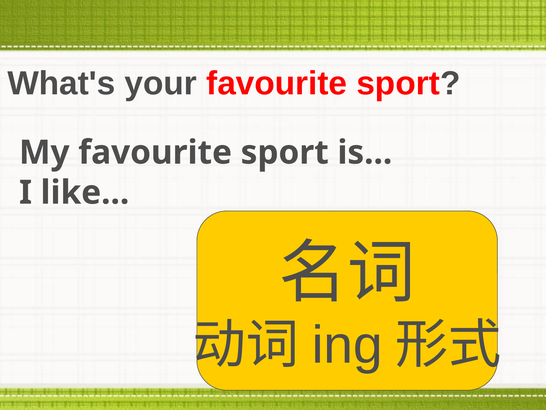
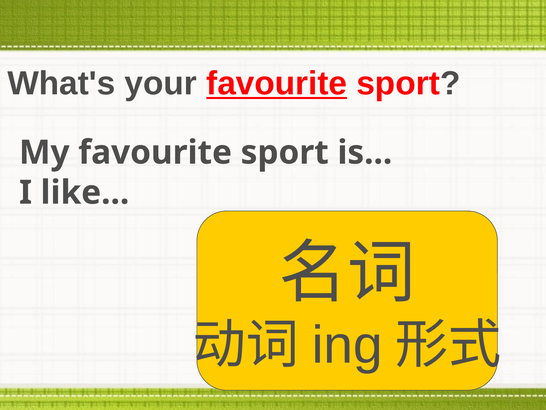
favourite underline: none -> present (277, 83)
